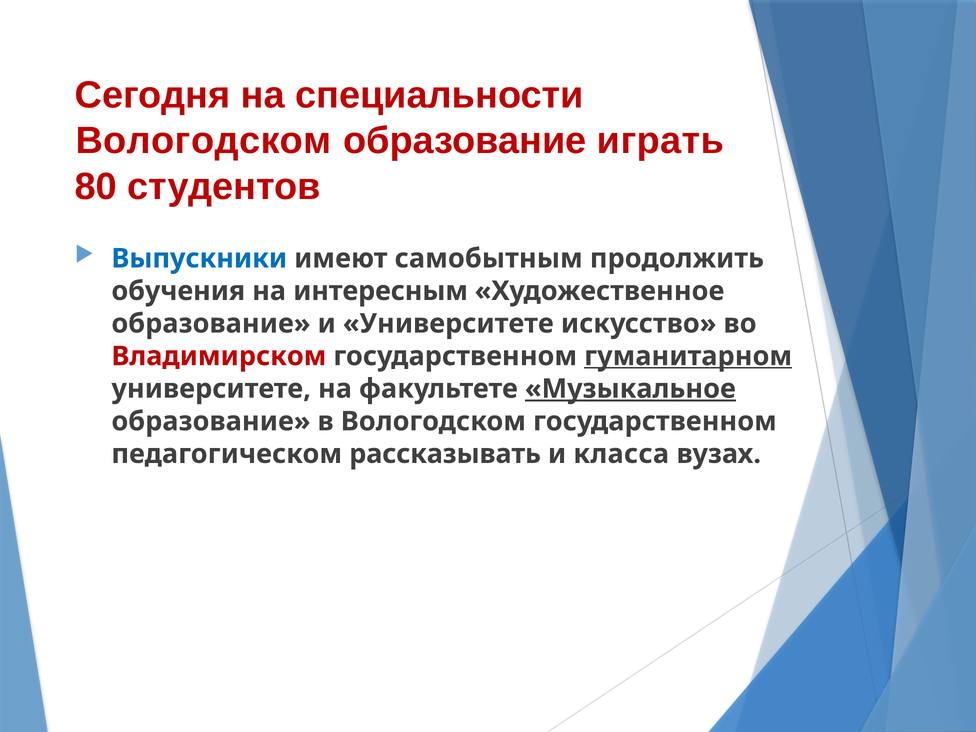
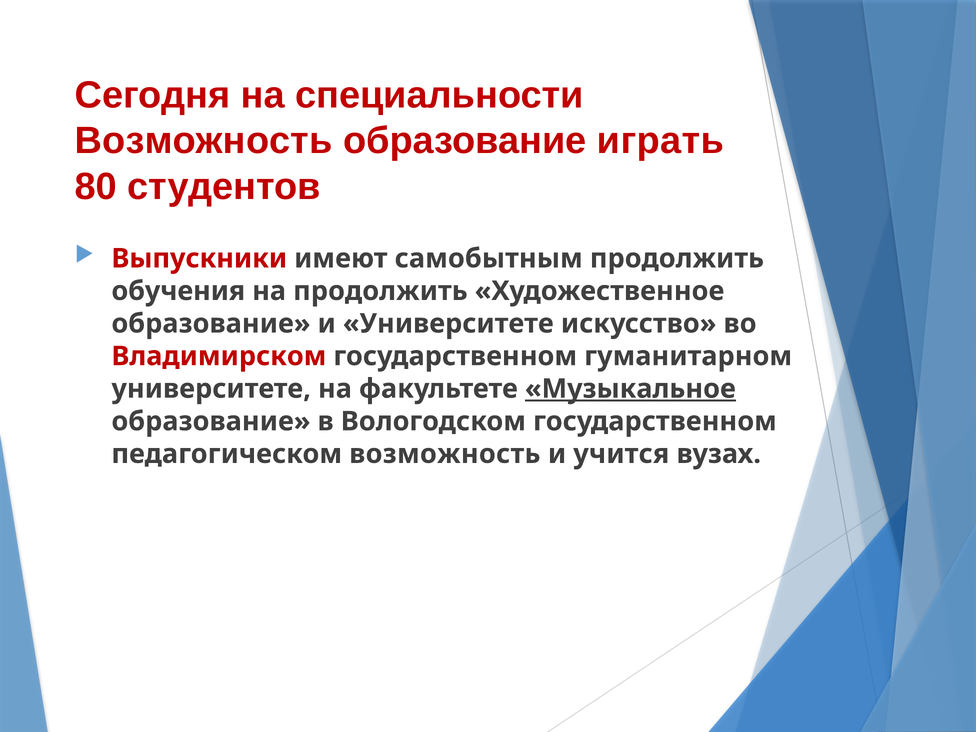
Вологодском: Вологодском -> Возможность (204, 141)
Выпускники colour: blue -> red (199, 258)
на интересным: интересным -> продолжить (380, 291)
гуманитарном underline: present -> none (688, 356)
педагогическом рассказывать: рассказывать -> возможность (445, 454)
класса: класса -> учится (621, 454)
